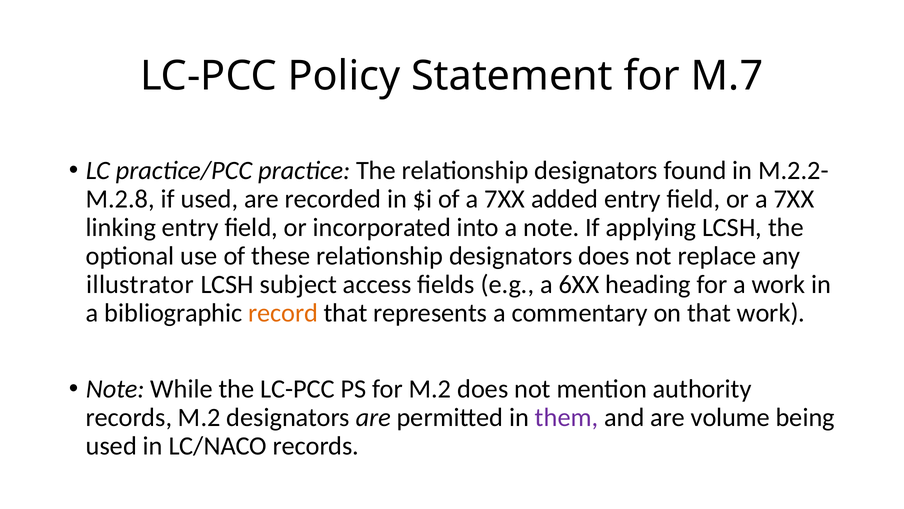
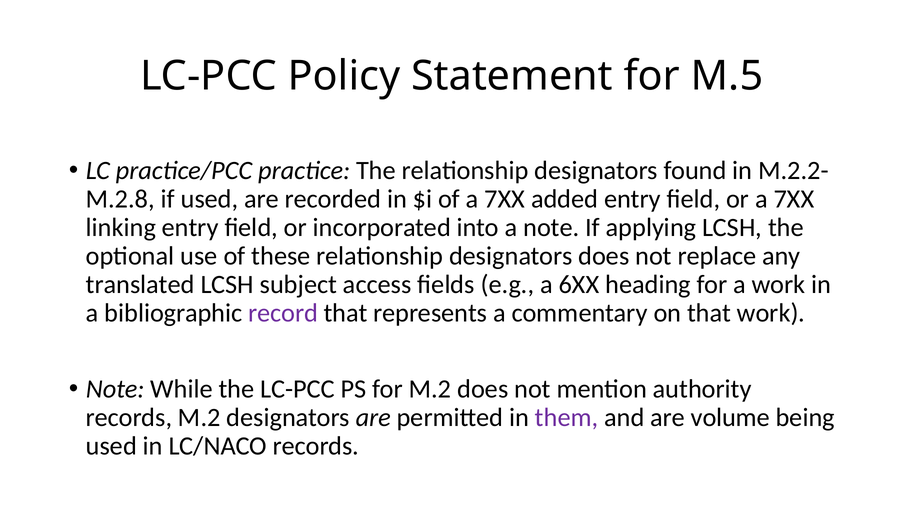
M.7: M.7 -> M.5 (727, 76)
illustrator: illustrator -> translated (140, 284)
record colour: orange -> purple (283, 313)
